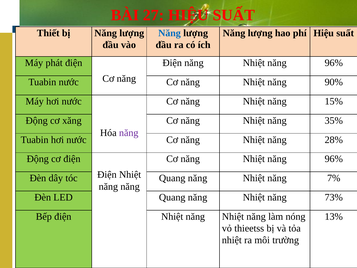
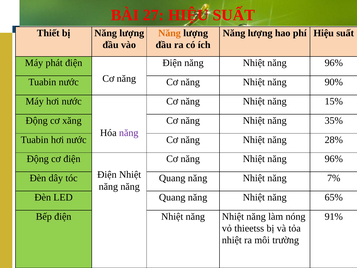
Năng colour: blue -> orange (169, 33)
73%: 73% -> 65% (334, 197)
13%: 13% -> 91% (334, 216)
